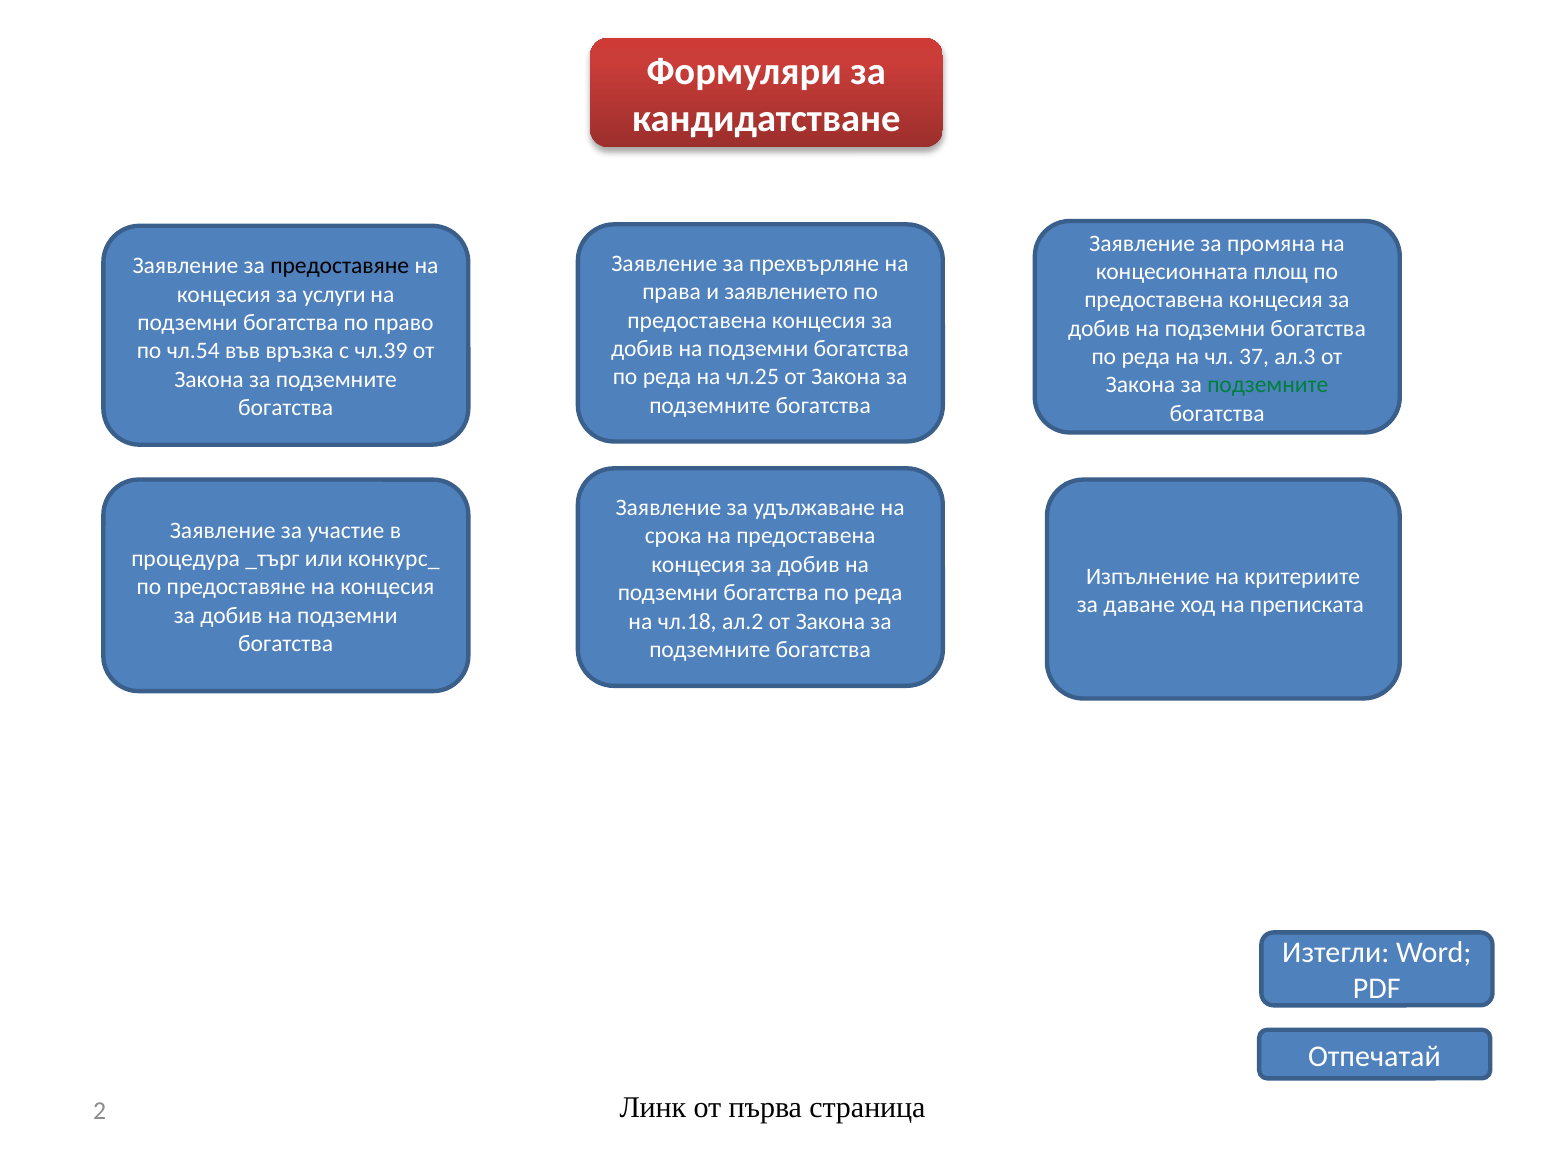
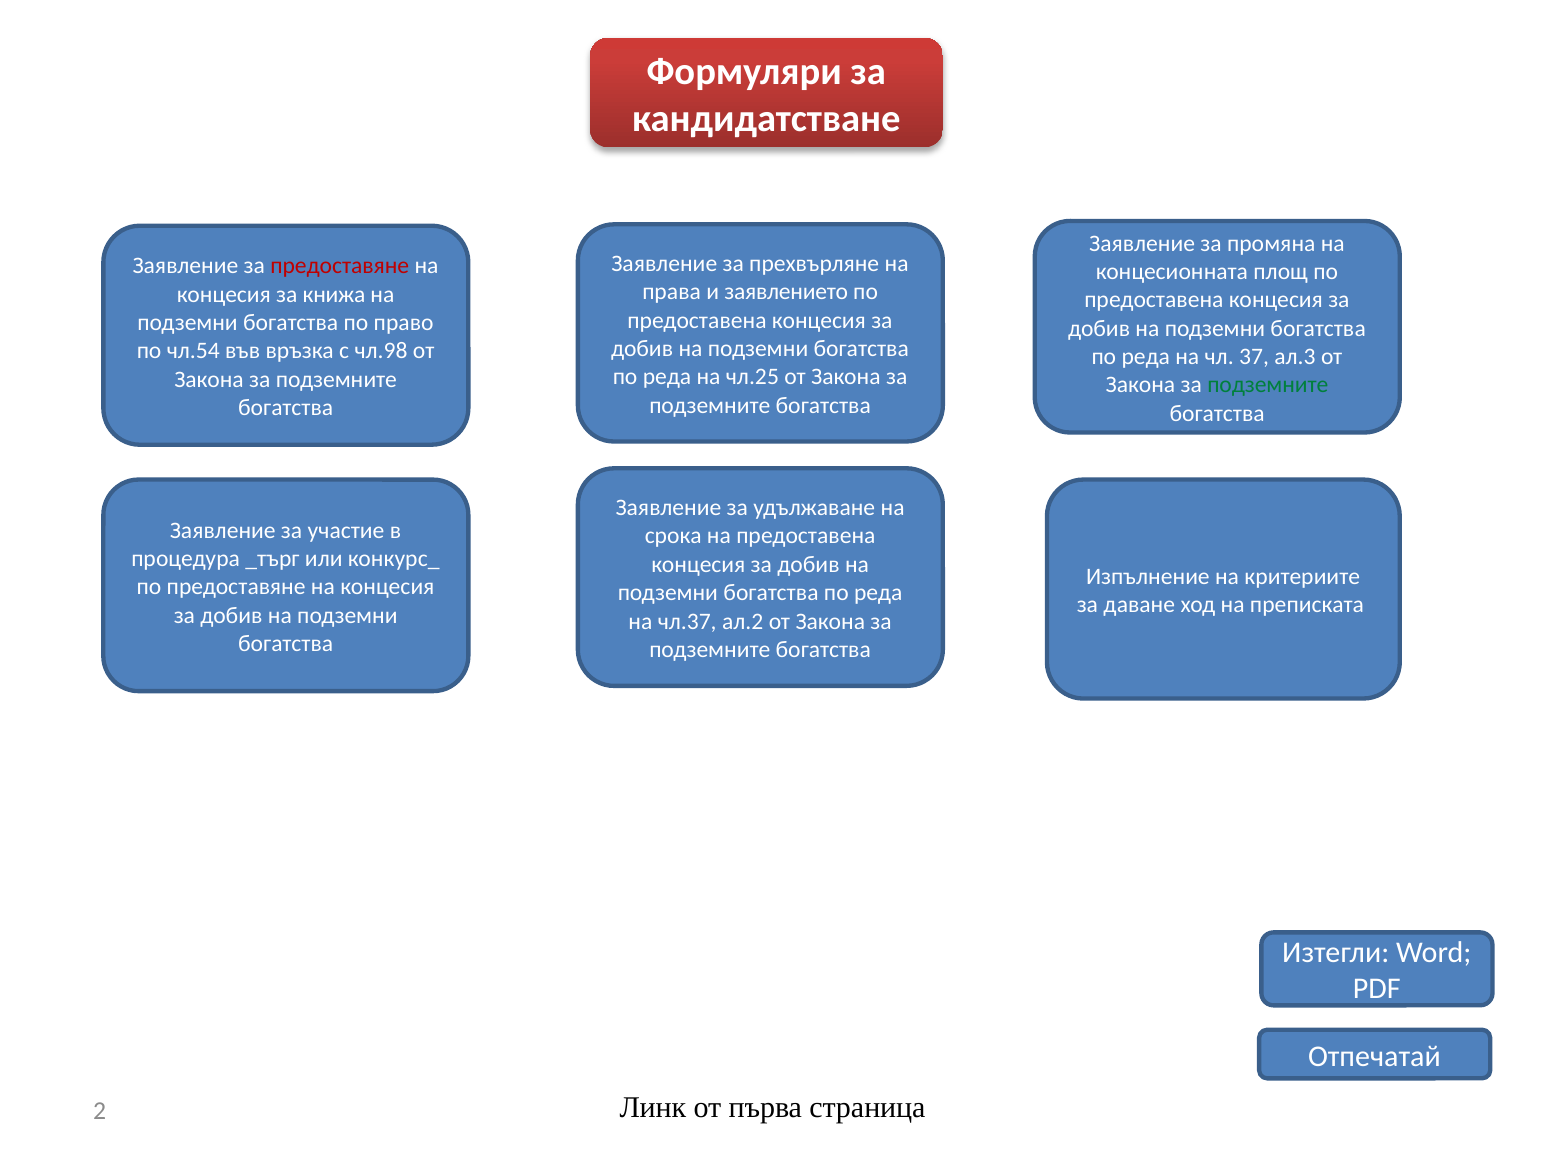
предоставяне colour: black -> red (340, 266)
услуги: услуги -> книжа (334, 294)
чл.39: чл.39 -> чл.98 (381, 351)
чл.18: чл.18 -> чл.37 (687, 621)
